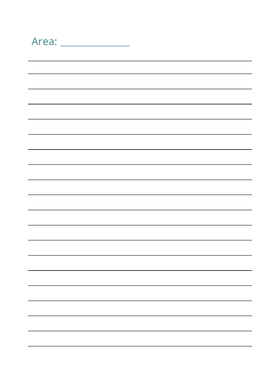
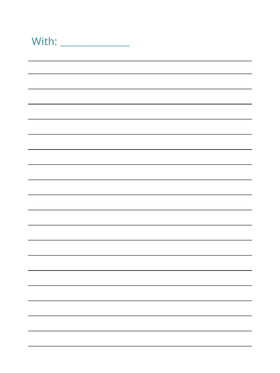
Area: Area -> With (45, 42)
